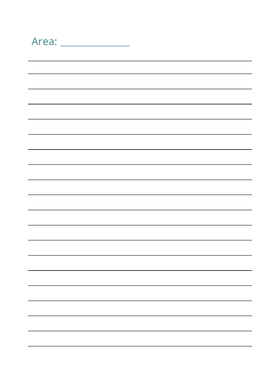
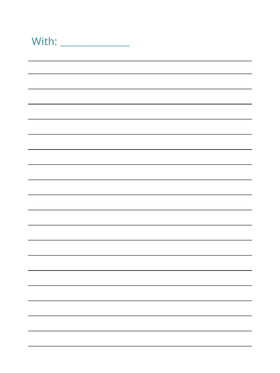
Area: Area -> With (45, 42)
